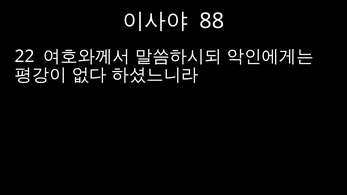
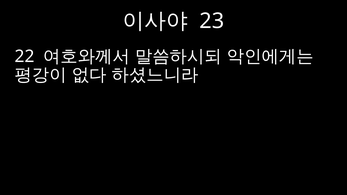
88: 88 -> 23 (212, 21)
